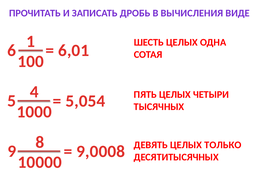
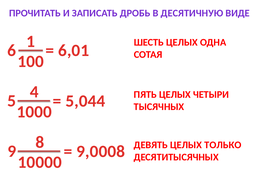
ВЫЧИСЛЕНИЯ: ВЫЧИСЛЕНИЯ -> ДЕСЯТИЧНУЮ (192, 13)
5,054: 5,054 -> 5,044 (85, 101)
